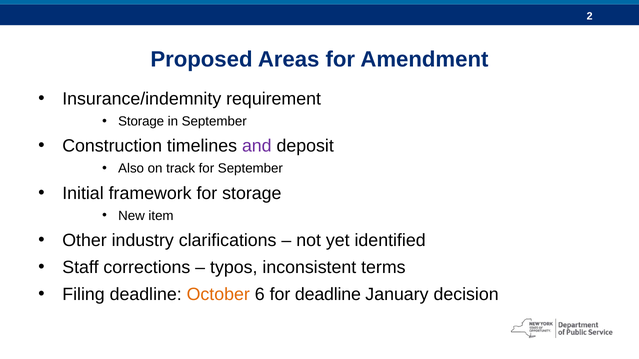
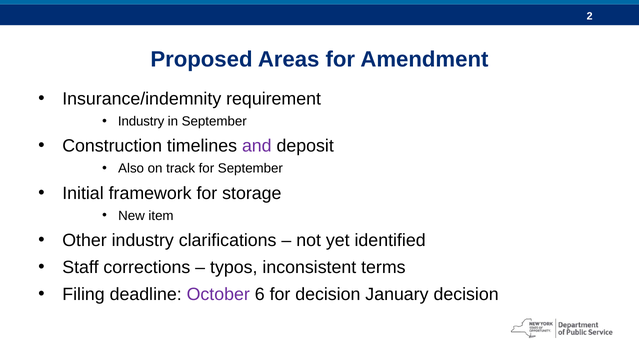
Storage: Storage -> Industry (141, 122)
October colour: orange -> purple (218, 295)
for deadline: deadline -> decision (328, 295)
